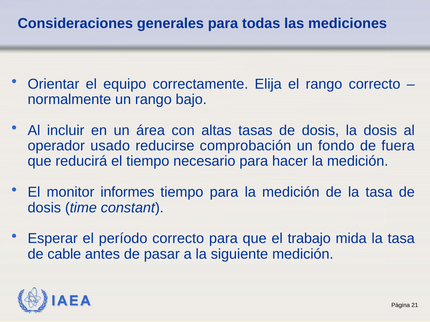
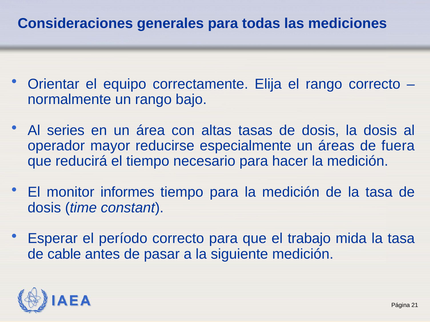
incluir: incluir -> series (66, 131)
usado: usado -> mayor (110, 146)
comprobación: comprobación -> especialmente (246, 146)
fondo: fondo -> áreas (336, 146)
